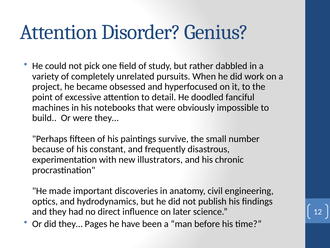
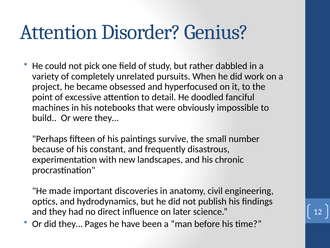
illustrators: illustrators -> landscapes (160, 159)
